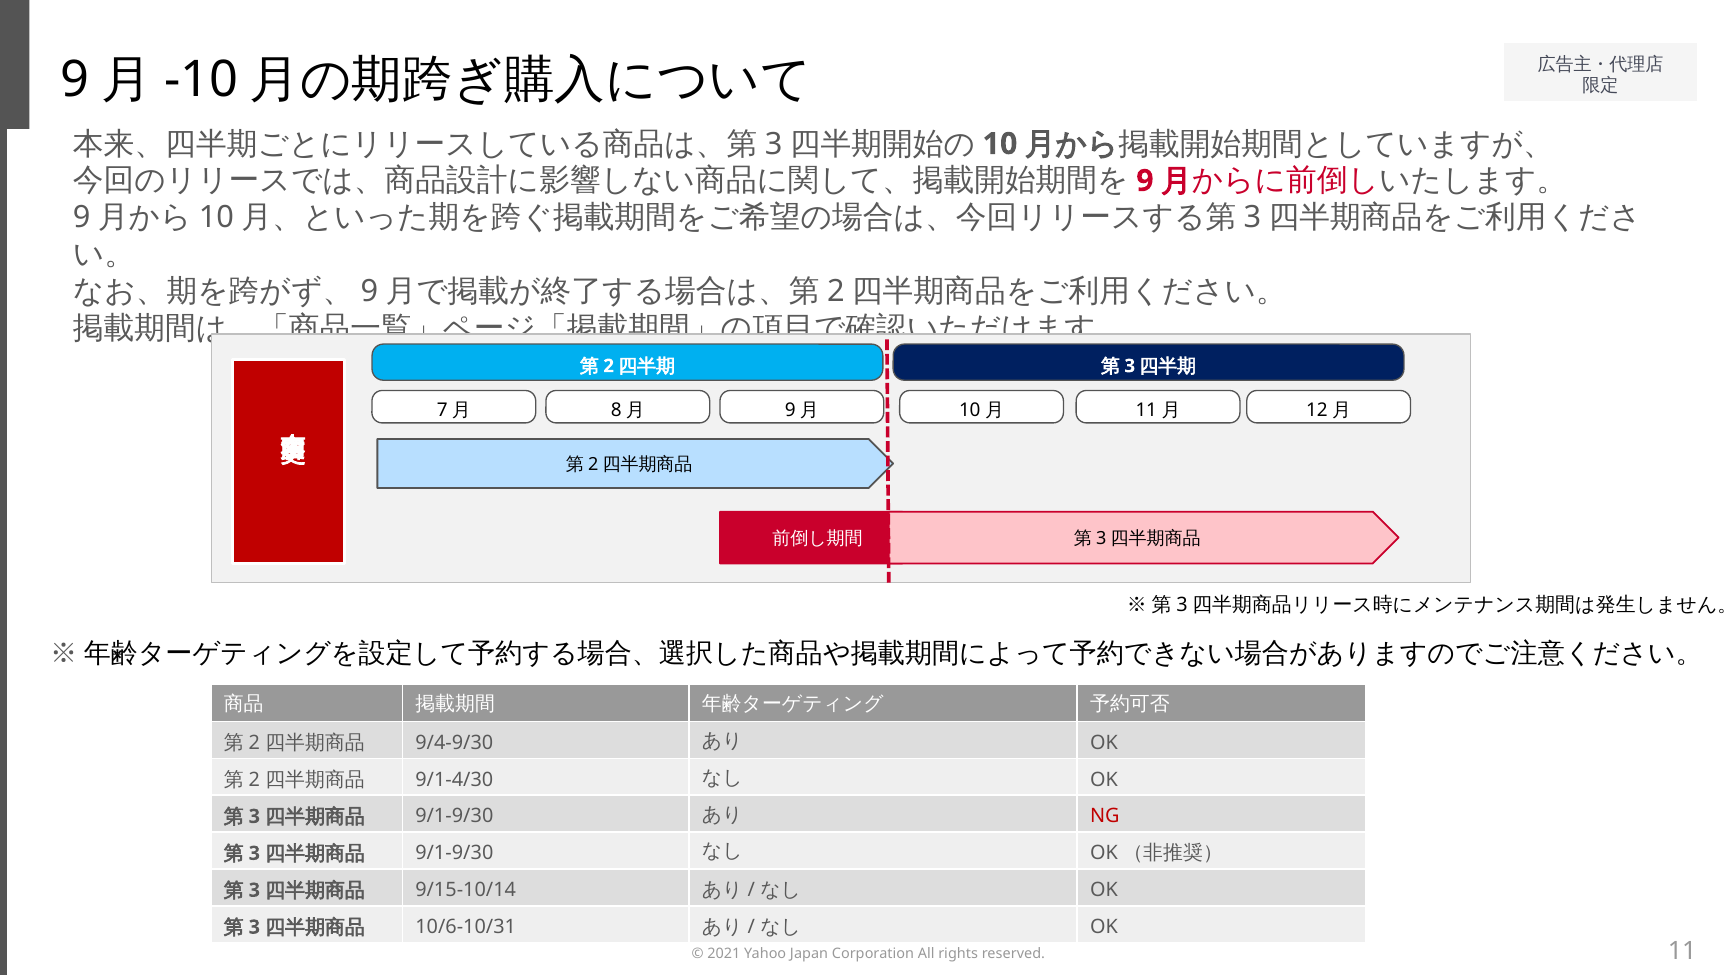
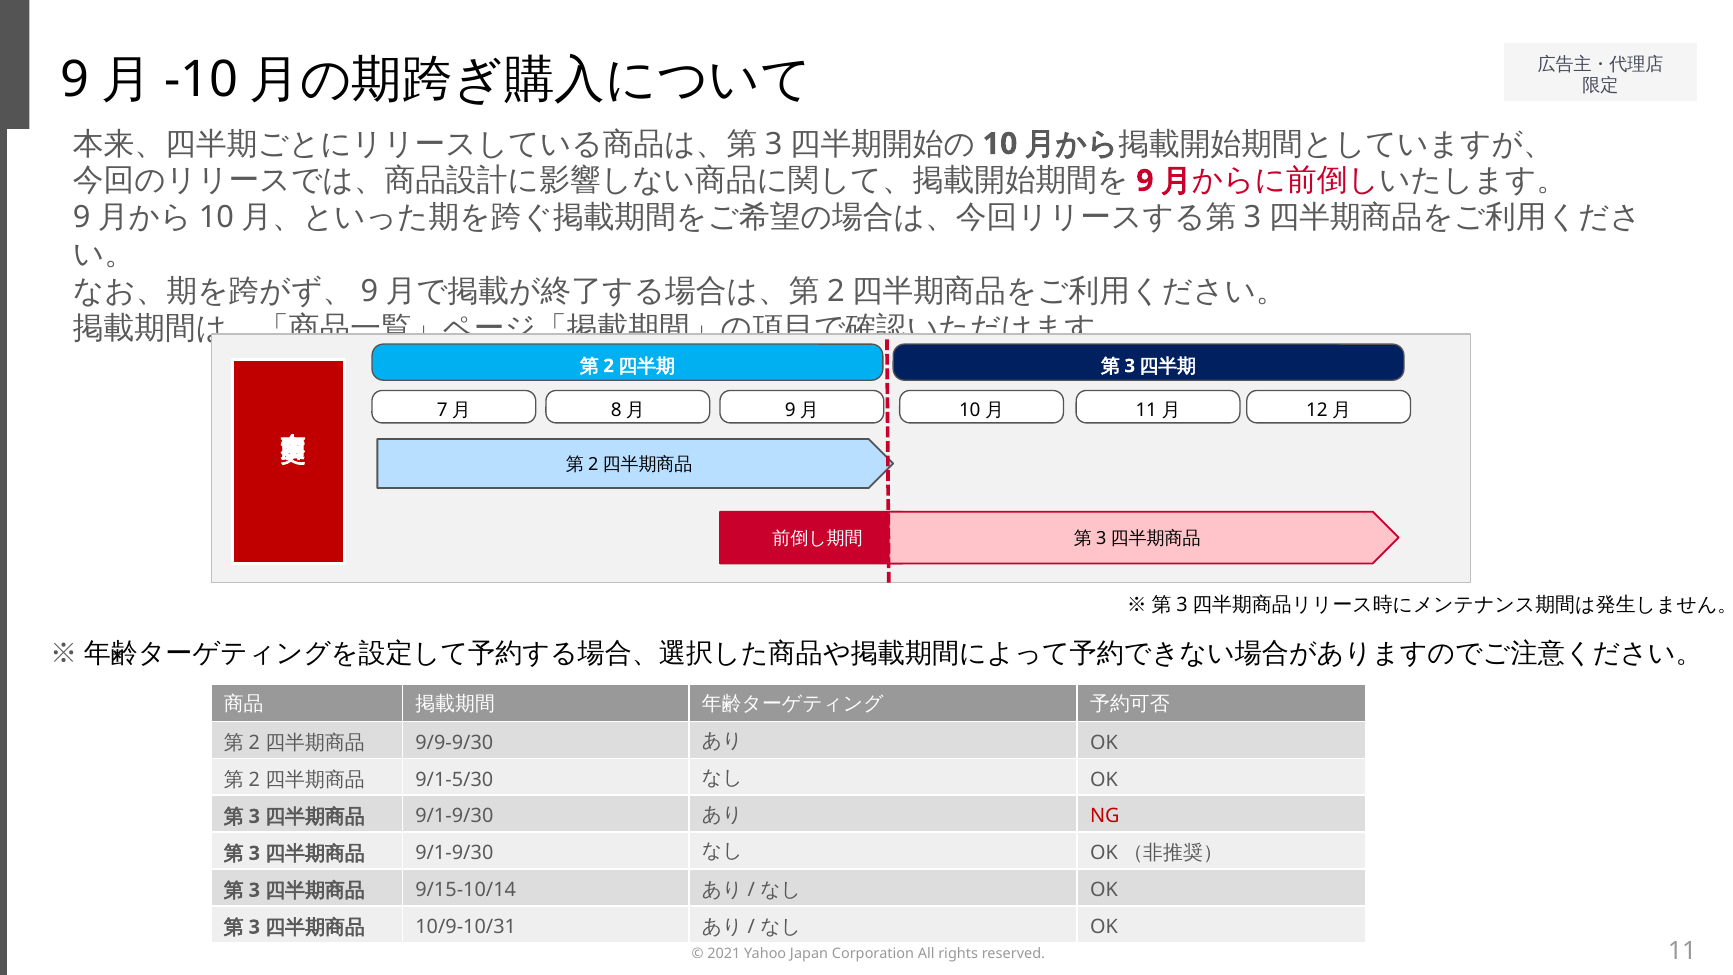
9/4-9/30: 9/4-9/30 -> 9/9-9/30 (454, 742)
9/1-4/30: 9/1-4/30 -> 9/1-5/30 (454, 779)
10/6-10/31: 10/6-10/31 -> 10/9-10/31 (466, 927)
